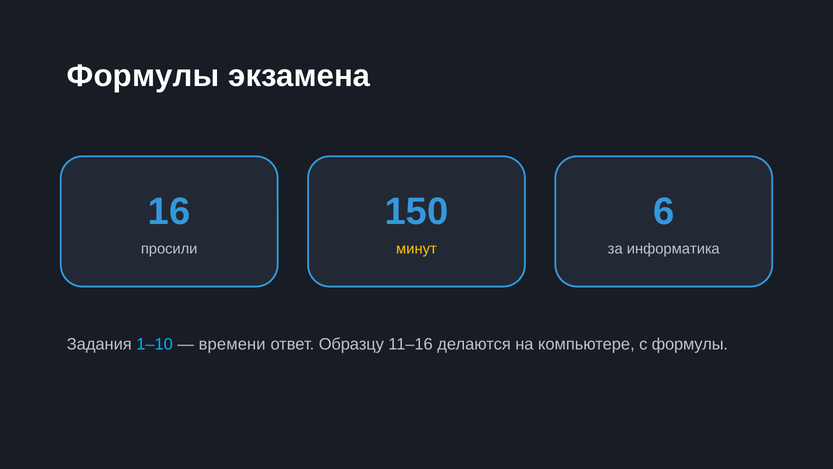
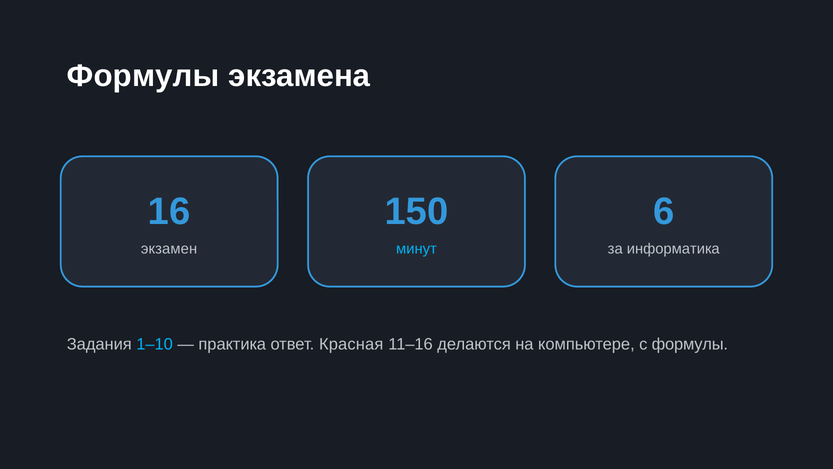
просили: просили -> экзамен (169, 249)
минут colour: yellow -> light blue (416, 249)
времени: времени -> практика (232, 344)
Образцу: Образцу -> Красная (351, 344)
